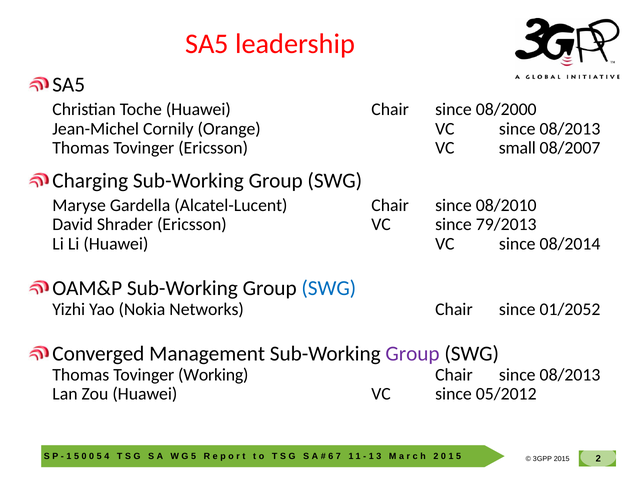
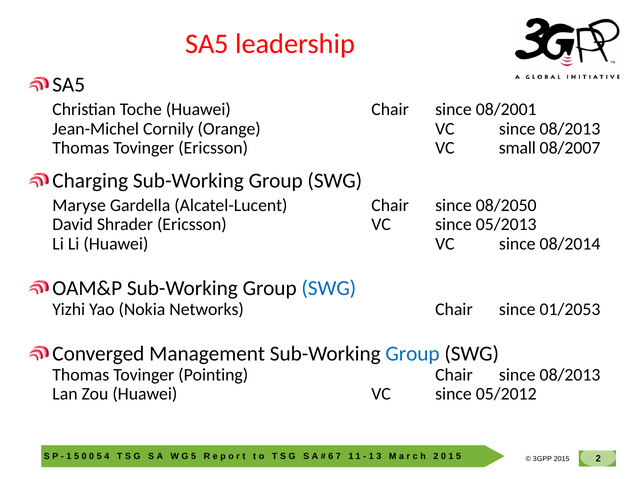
08/2000: 08/2000 -> 08/2001 (506, 109)
08/2010: 08/2010 -> 08/2050 (506, 205)
79/2013: 79/2013 -> 05/2013 (506, 224)
01/2052: 01/2052 -> 01/2053 (570, 309)
Group colour: purple -> blue (413, 353)
Working: Working -> Pointing (213, 374)
